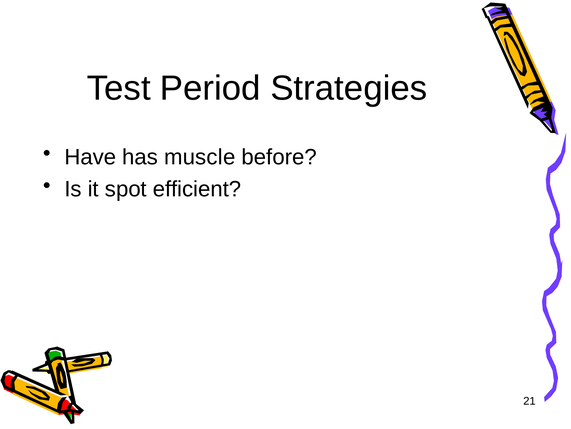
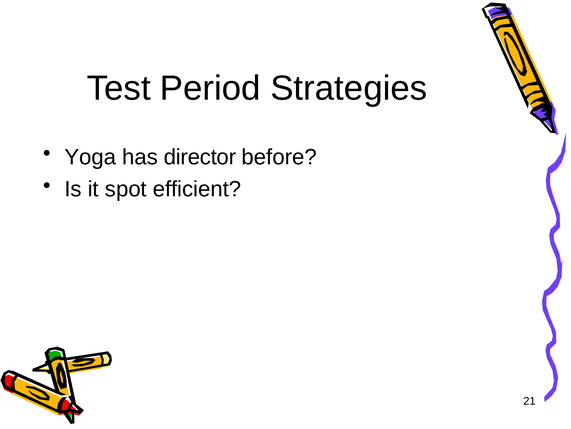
Have: Have -> Yoga (90, 157)
muscle: muscle -> director (200, 157)
